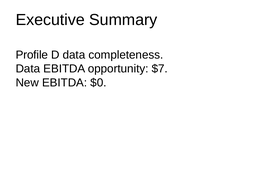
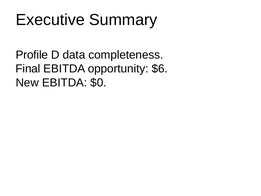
Data: Data -> Final (28, 69)
$7: $7 -> $6 (160, 69)
